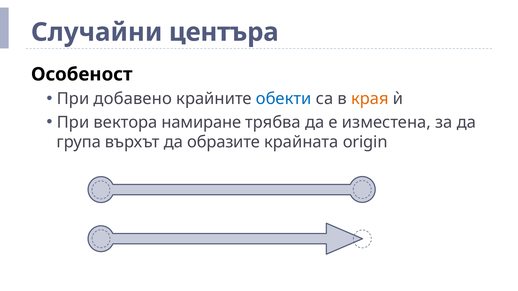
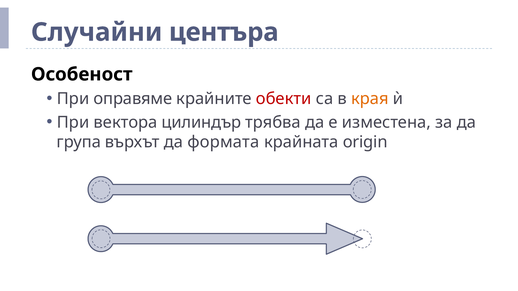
добавено: добавено -> оправяме (133, 99)
обекти colour: blue -> red (284, 99)
намиране: намиране -> цилиндър (201, 122)
образите: образите -> формата (223, 142)
